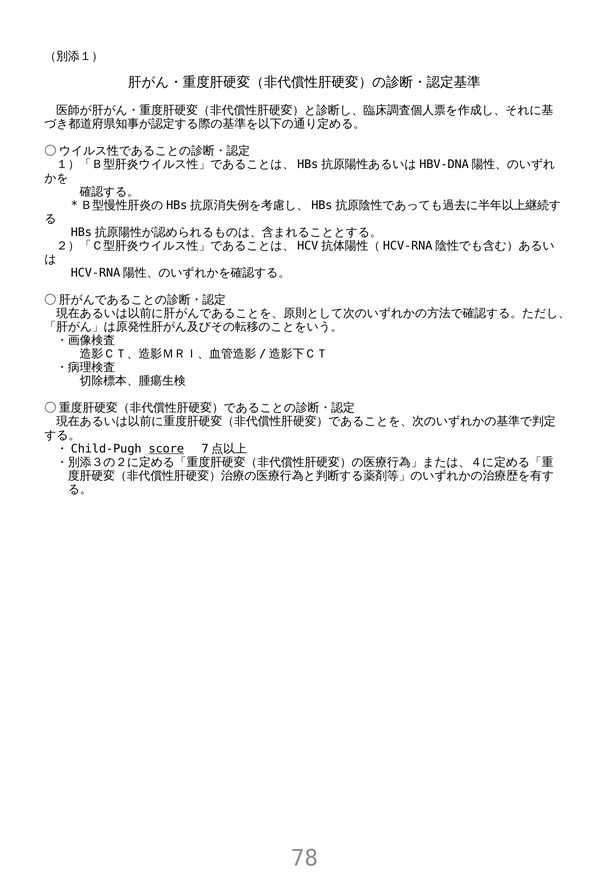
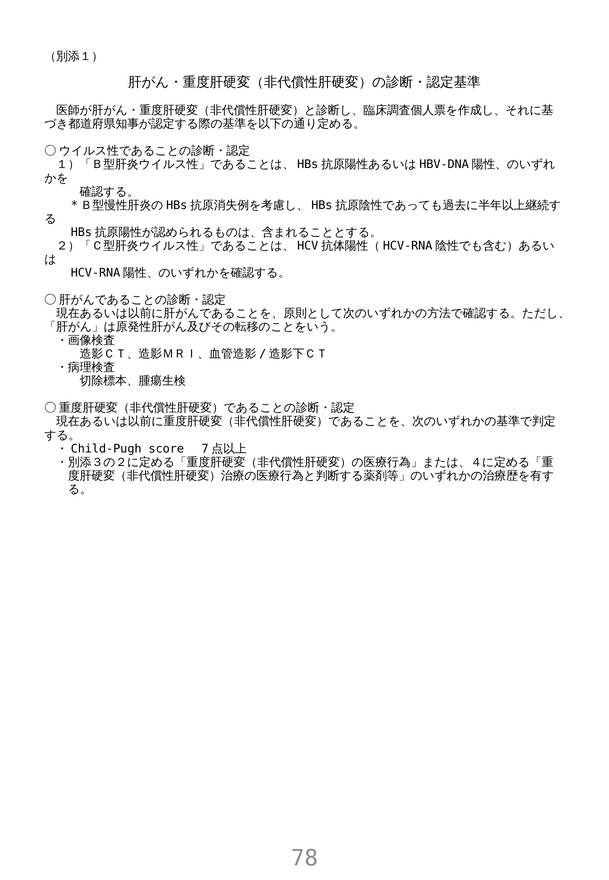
score underline: present -> none (166, 448)
